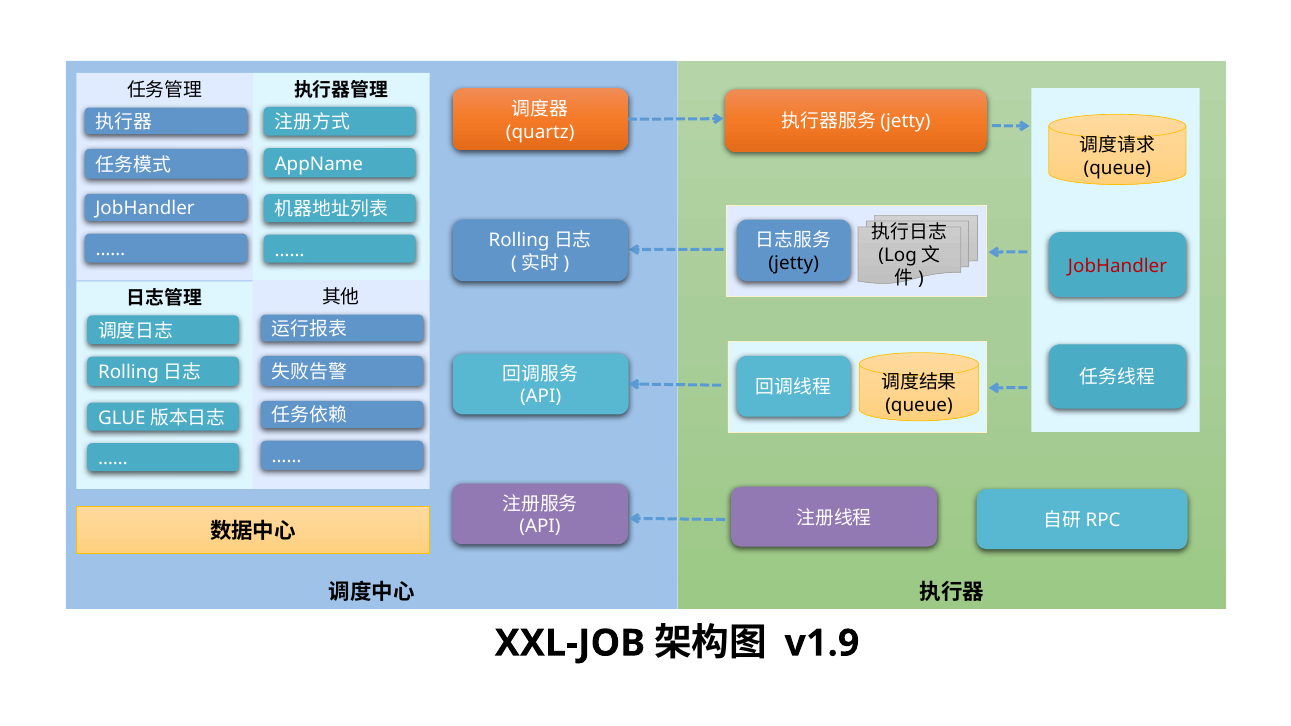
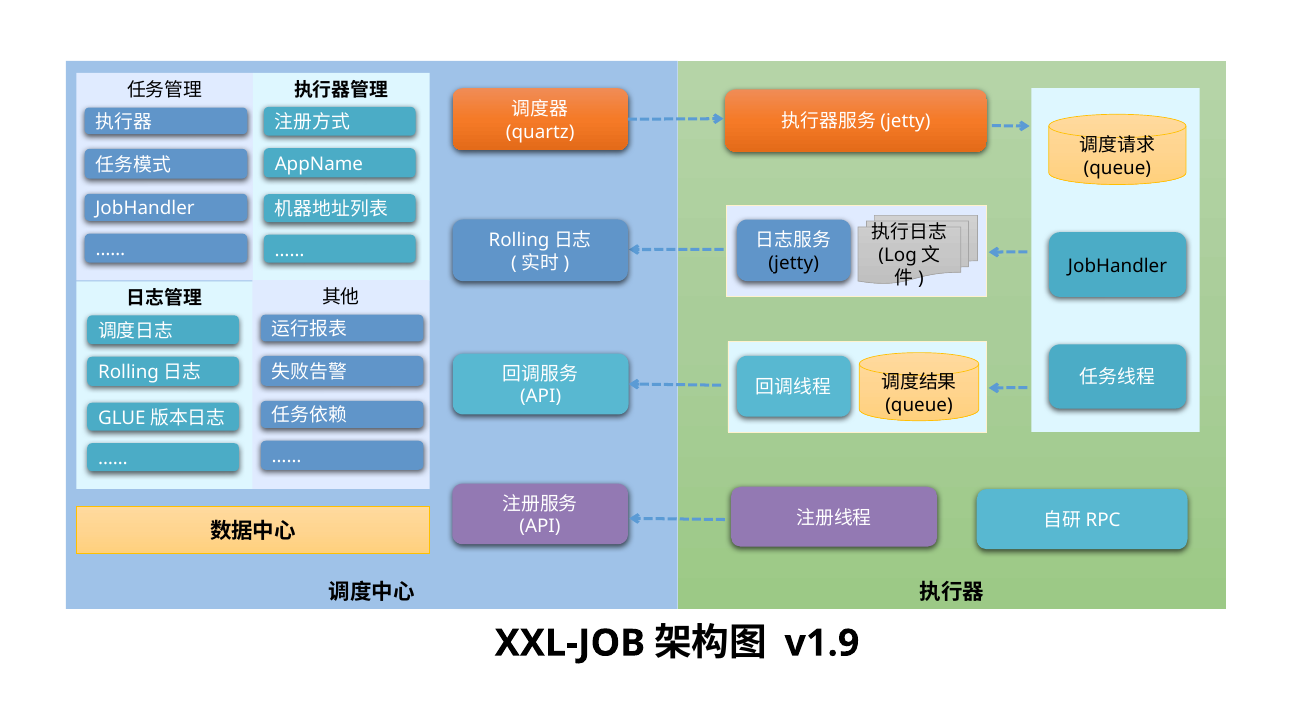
JobHandler colour: red -> black (1118, 266)
